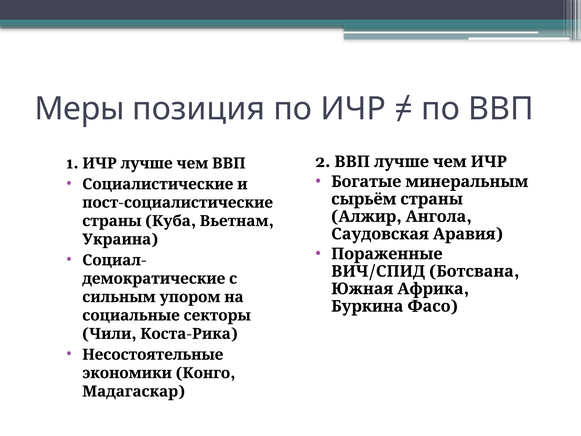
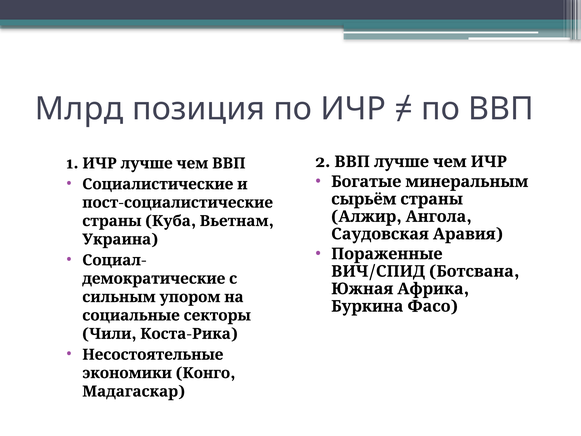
Меры: Меры -> Млрд (79, 109)
